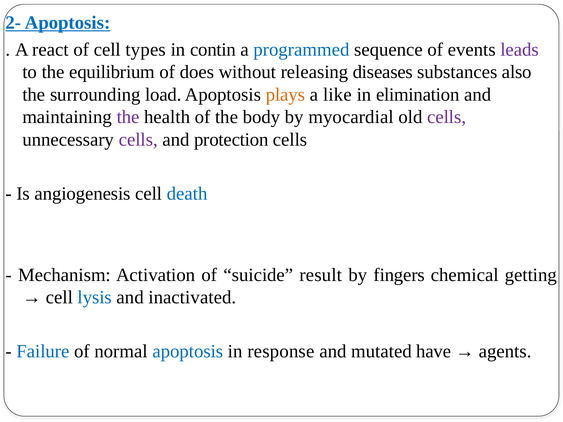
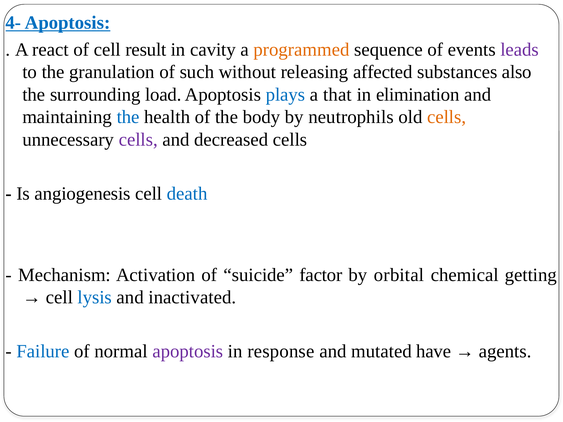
2-: 2- -> 4- (13, 23)
types: types -> result (146, 50)
contin: contin -> cavity (213, 50)
programmed colour: blue -> orange (301, 50)
equilibrium: equilibrium -> granulation (112, 72)
does: does -> such (197, 72)
diseases: diseases -> affected (383, 72)
plays colour: orange -> blue (285, 95)
like: like -> that (337, 95)
the colour: purple -> blue (128, 117)
myocardial: myocardial -> neutrophils (351, 117)
cells colour: purple -> orange (447, 117)
protection: protection -> decreased (231, 140)
result: result -> factor (321, 275)
fingers: fingers -> orbital (399, 275)
apoptosis colour: blue -> purple (188, 352)
